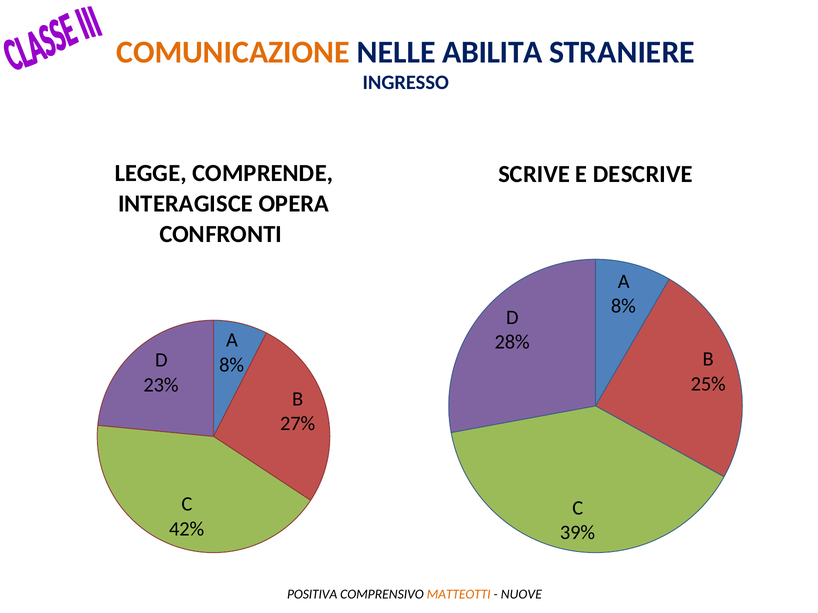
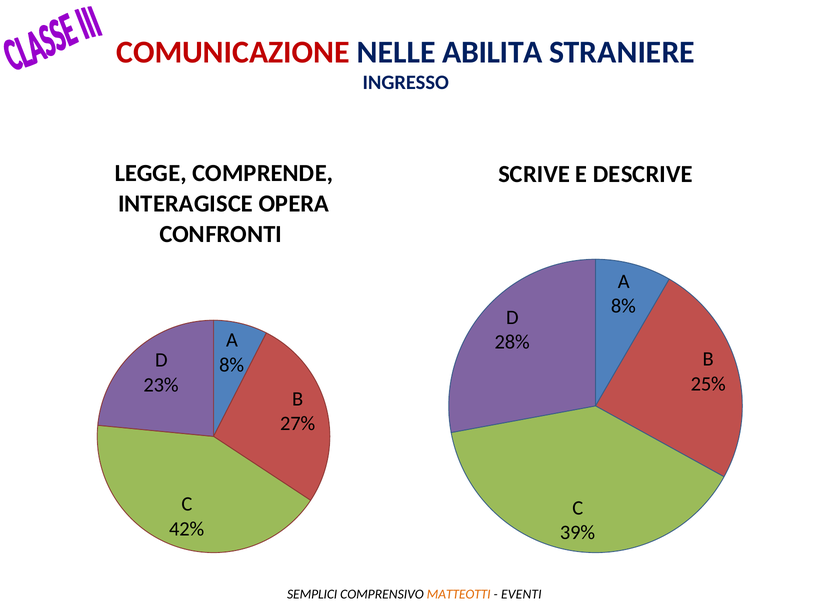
COMUNICAZIONE colour: orange -> red (233, 52)
POSITIVA: POSITIVA -> SEMPLICI (312, 595)
NUOVE: NUOVE -> EVENTI (521, 595)
